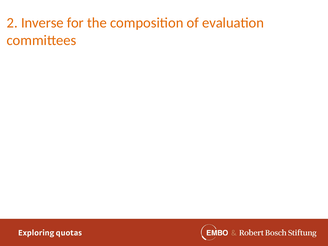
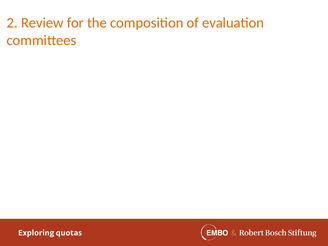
Inverse: Inverse -> Review (42, 23)
